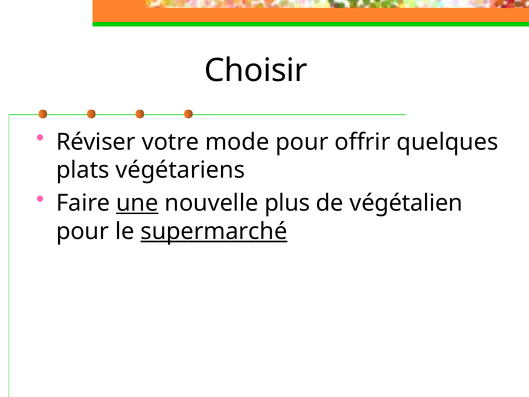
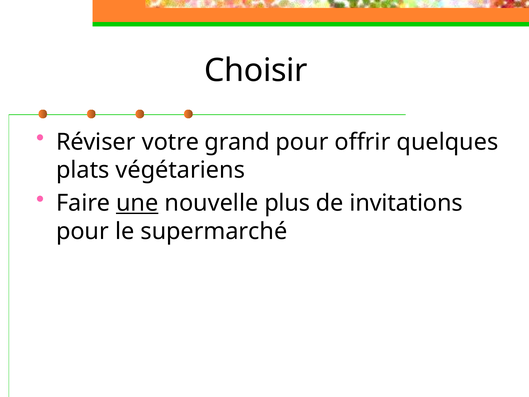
mode: mode -> grand (237, 142)
végétalien: végétalien -> invitations (406, 203)
supermarché underline: present -> none (214, 231)
